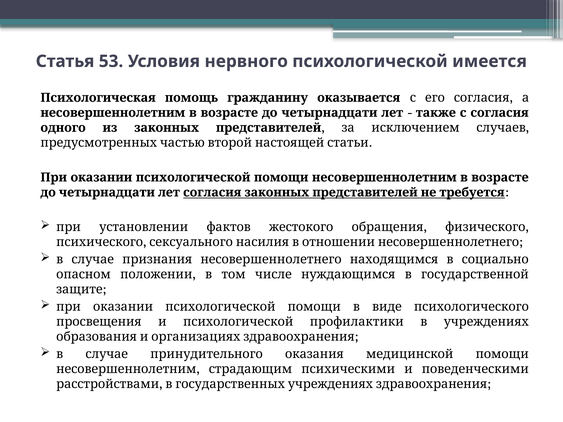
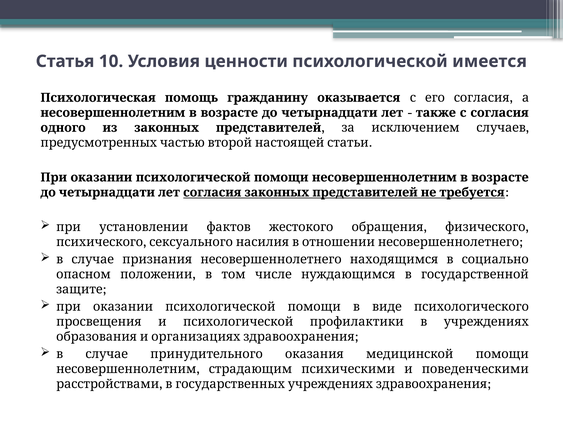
53: 53 -> 10 (111, 61)
нервного: нервного -> ценности (246, 61)
